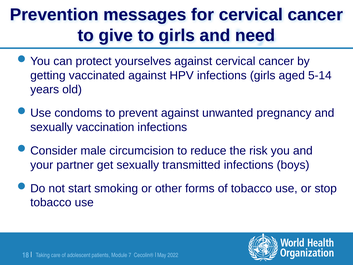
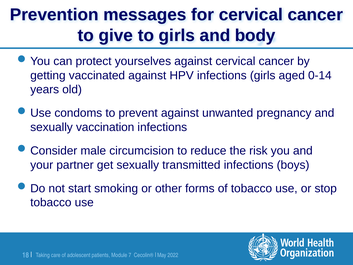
need: need -> body (255, 35)
5-14: 5-14 -> 0-14 (320, 75)
